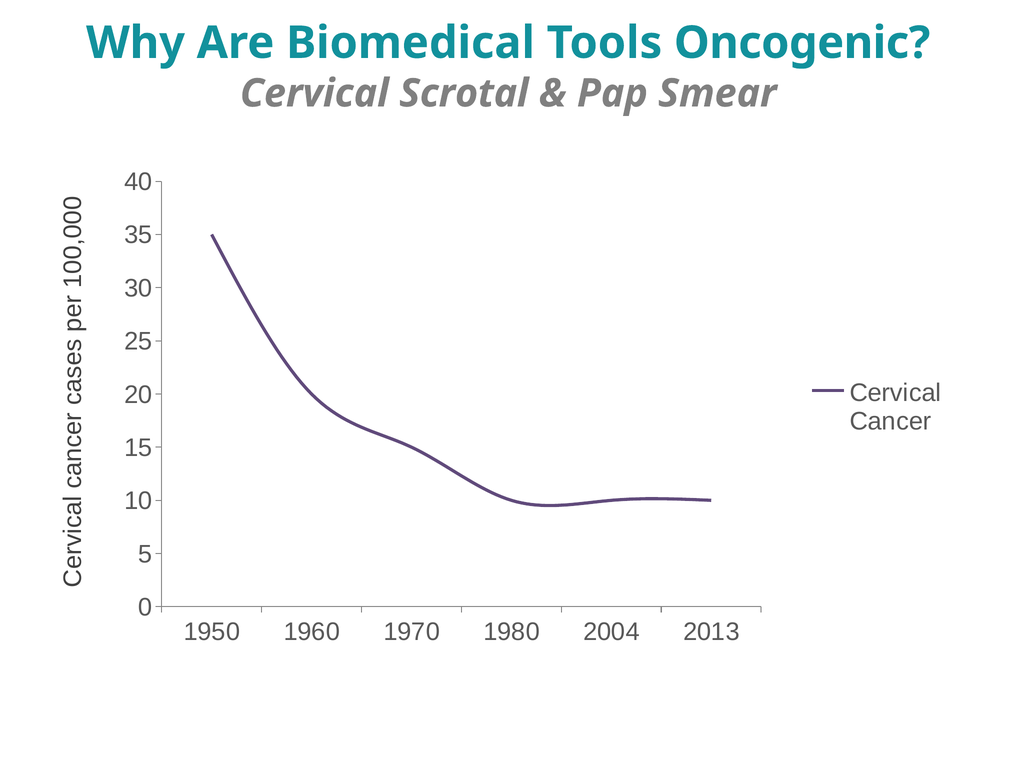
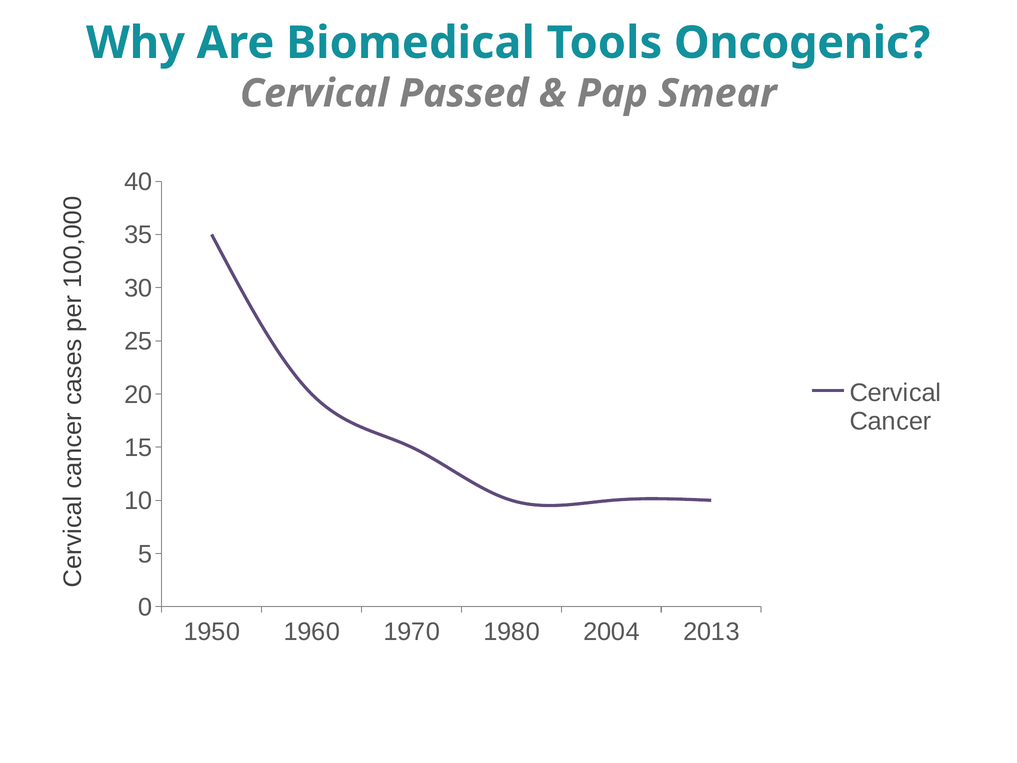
Scrotal: Scrotal -> Passed (464, 93)
